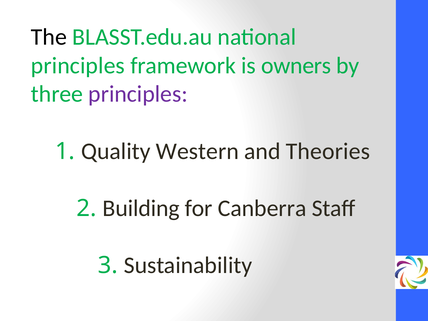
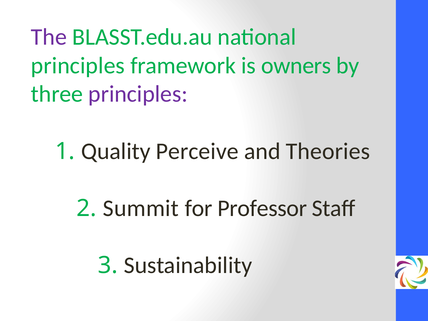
The colour: black -> purple (49, 37)
Western: Western -> Perceive (197, 151)
Building: Building -> Summit (141, 208)
Canberra: Canberra -> Professor (262, 208)
